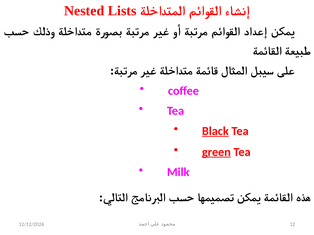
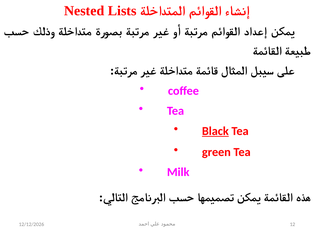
green underline: present -> none (216, 152)
